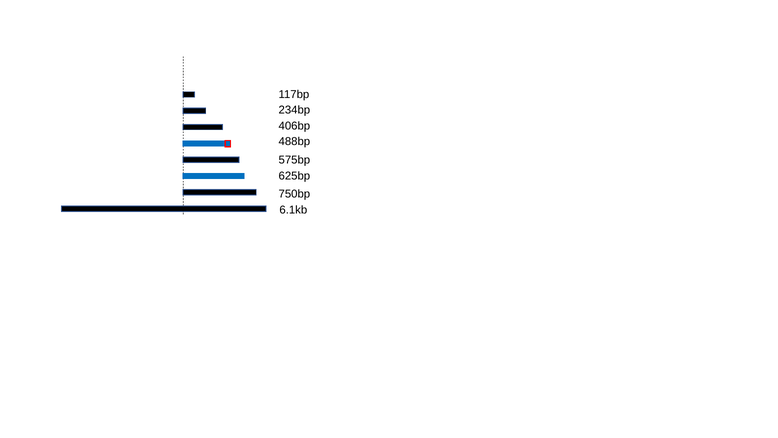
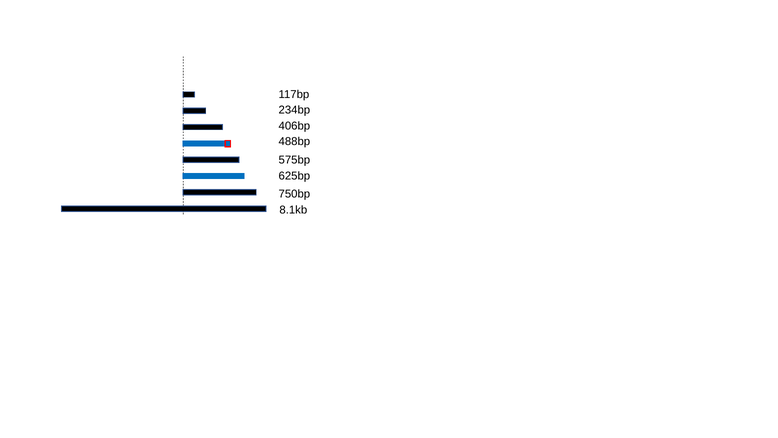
6.1kb: 6.1kb -> 8.1kb (293, 210)
